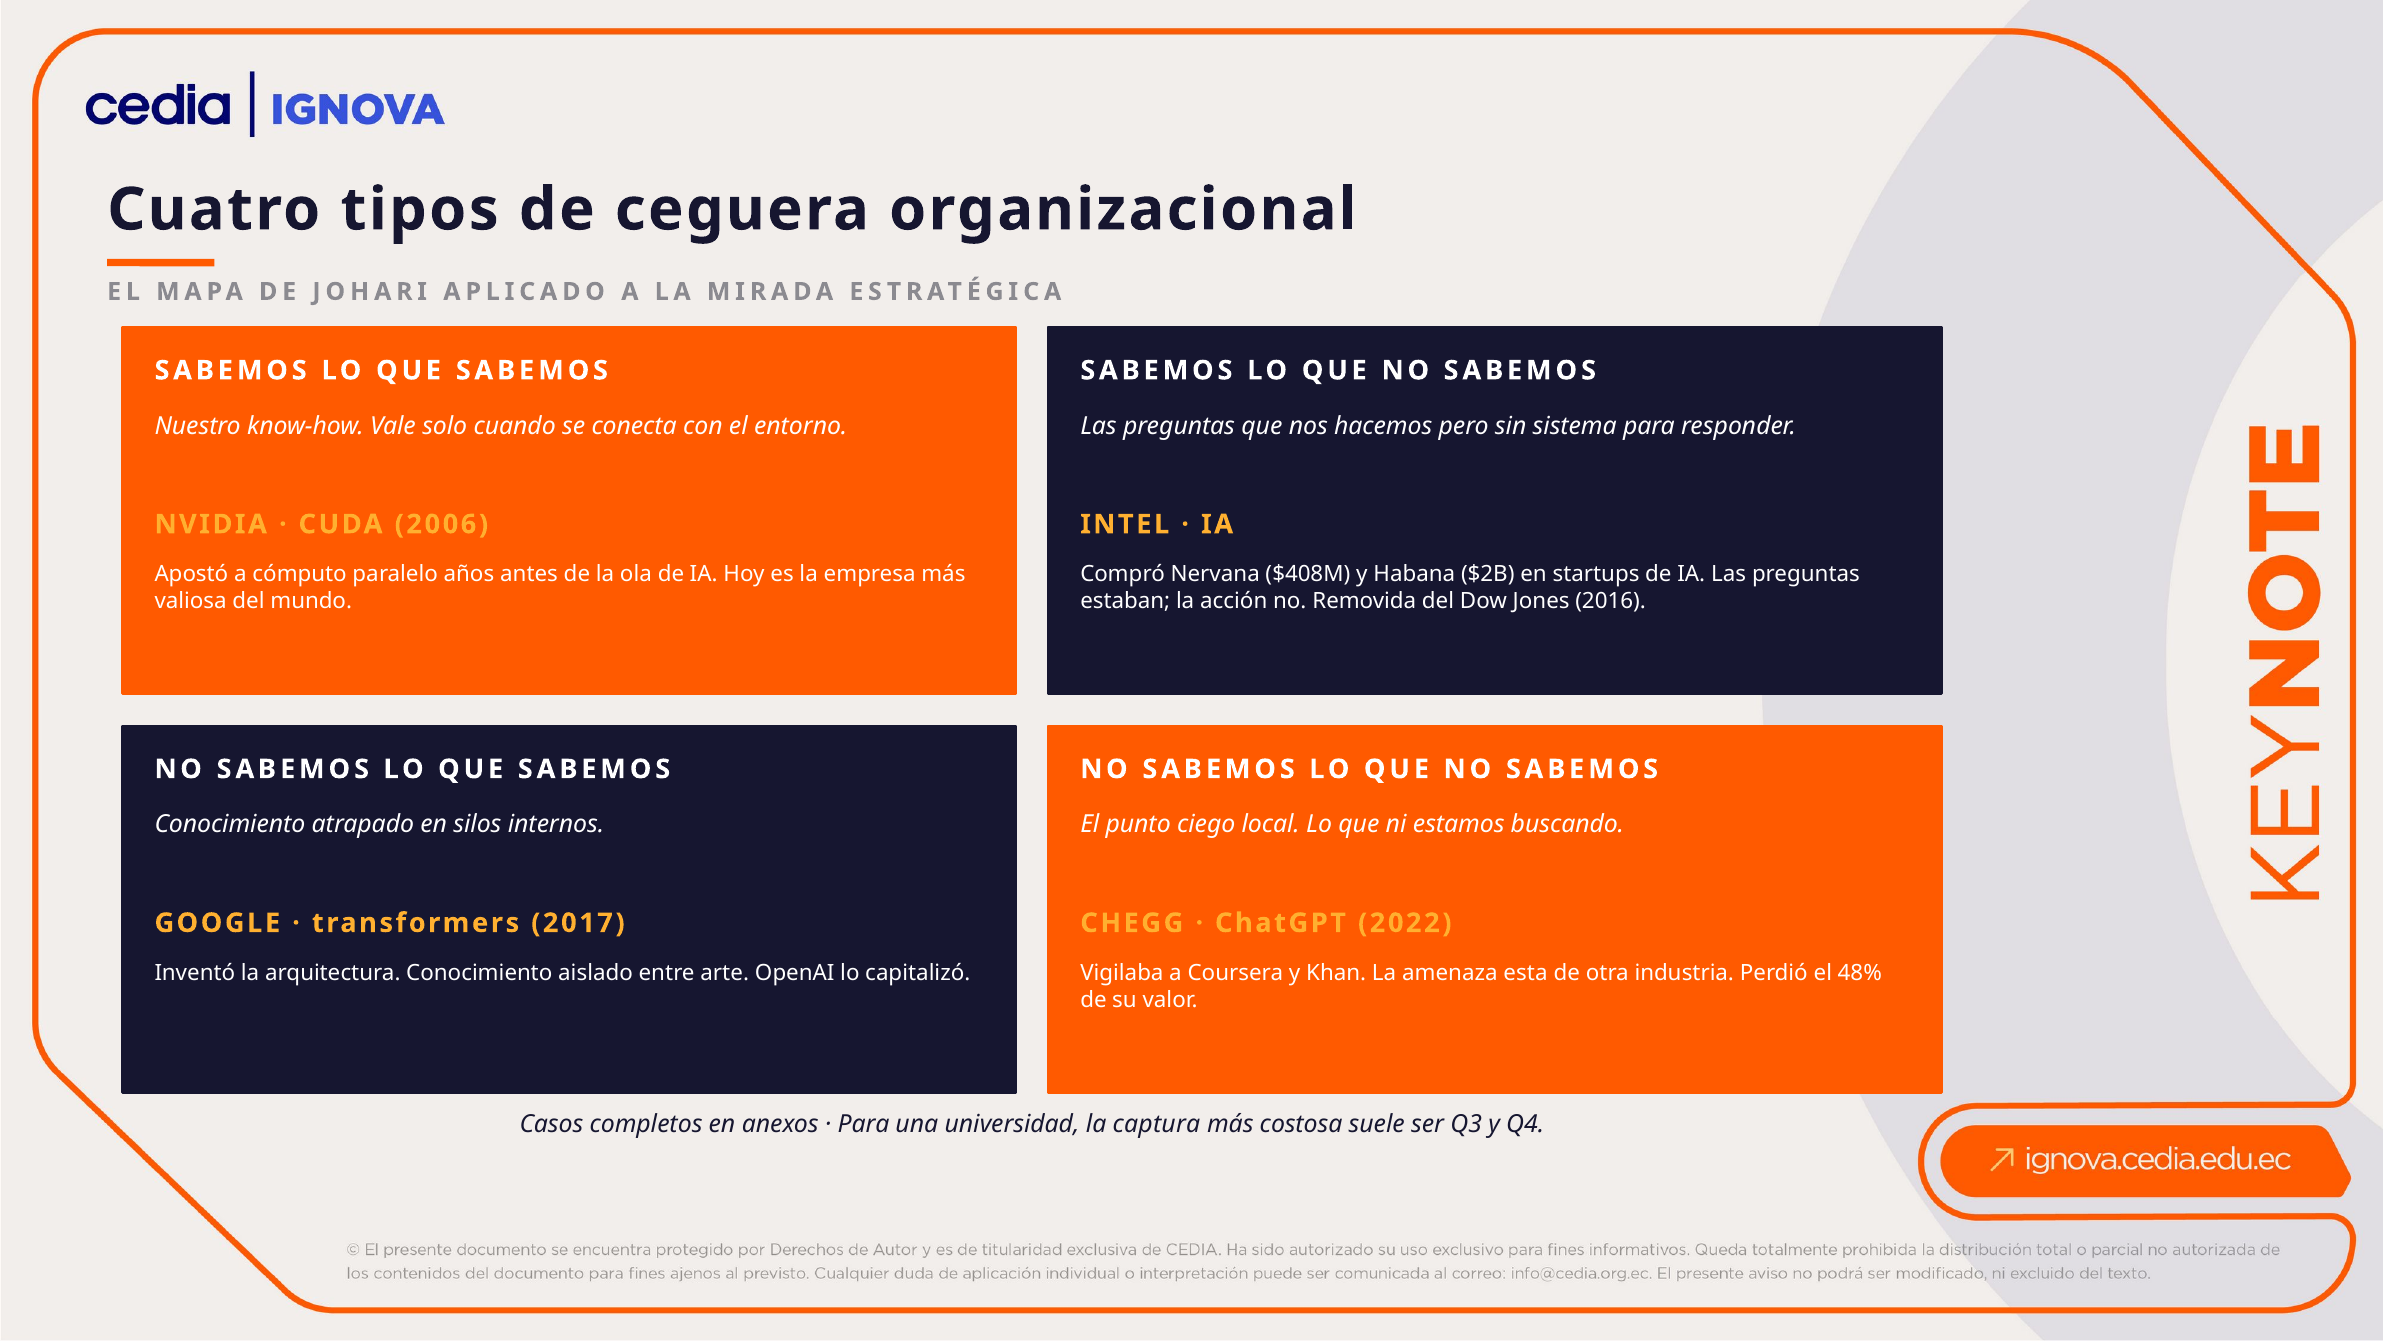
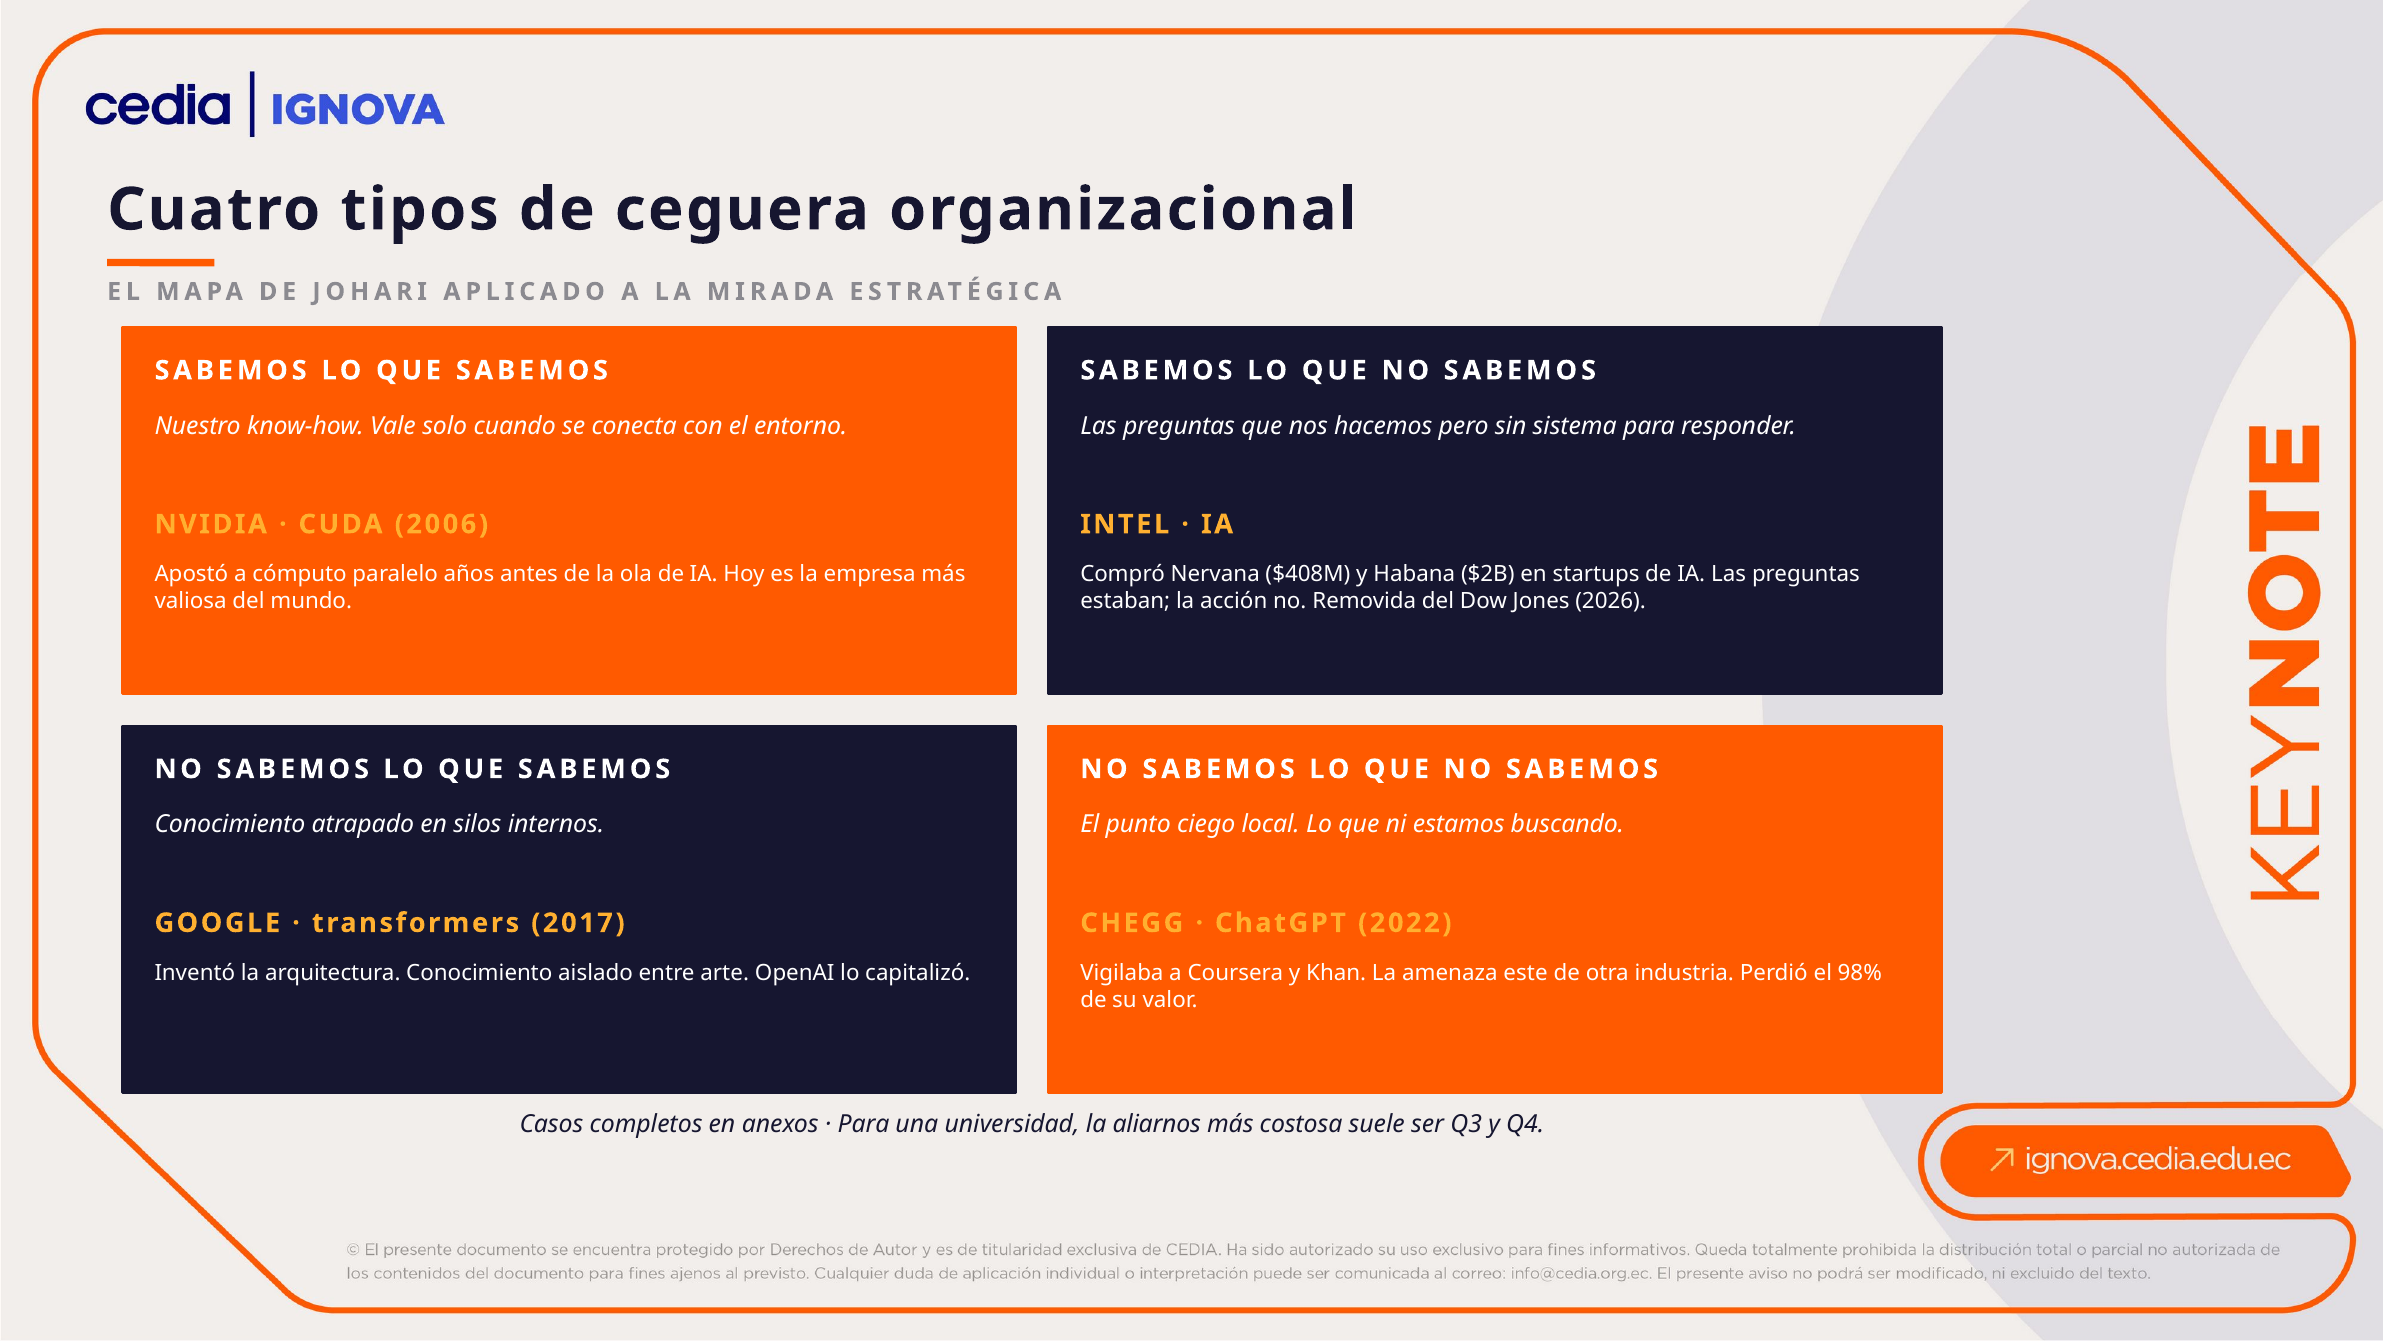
2016: 2016 -> 2026 (1611, 601)
esta: esta -> este (1526, 973)
48%: 48% -> 98% (1860, 973)
captura: captura -> aliarnos (1157, 1124)
